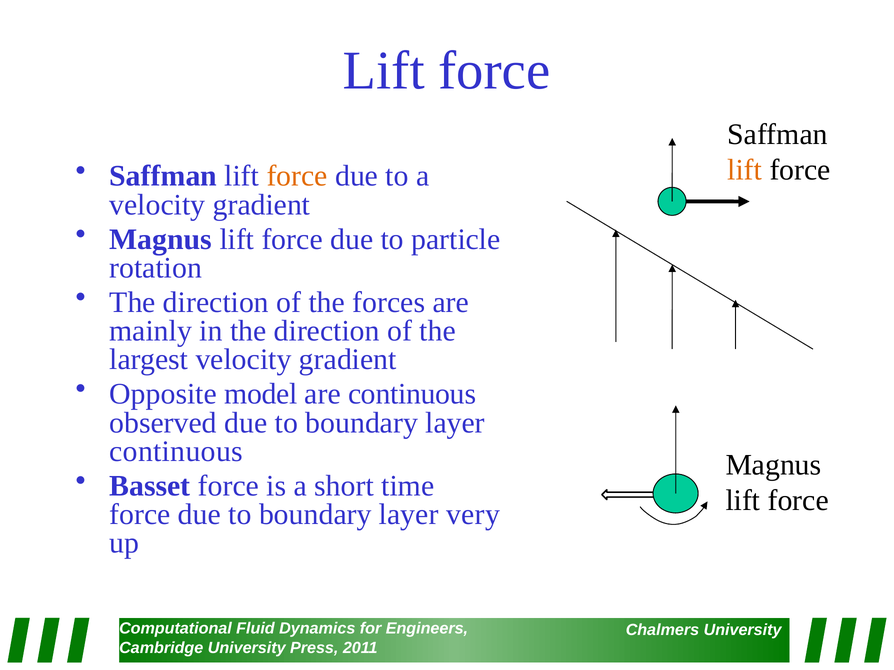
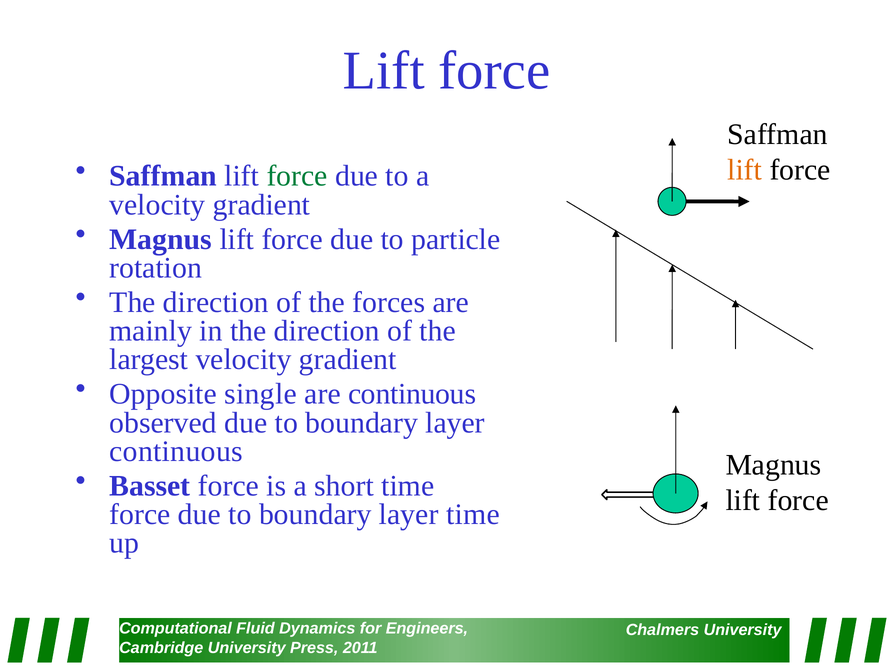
force colour: orange -> green (297, 176)
model: model -> single (261, 394)
layer very: very -> time (473, 515)
